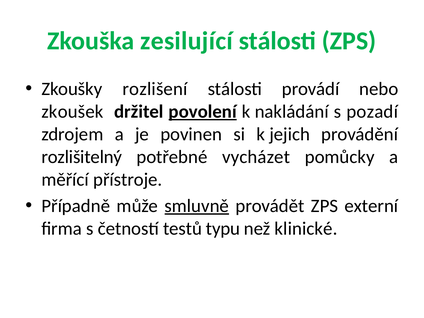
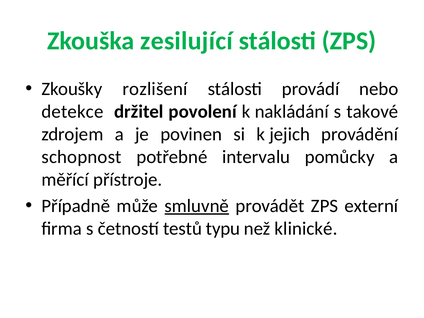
zkoušek: zkoušek -> detekce (72, 112)
povolení underline: present -> none (203, 112)
pozadí: pozadí -> takové (372, 112)
rozlišitelný: rozlišitelný -> schopnost (82, 157)
vycházet: vycházet -> intervalu (256, 157)
